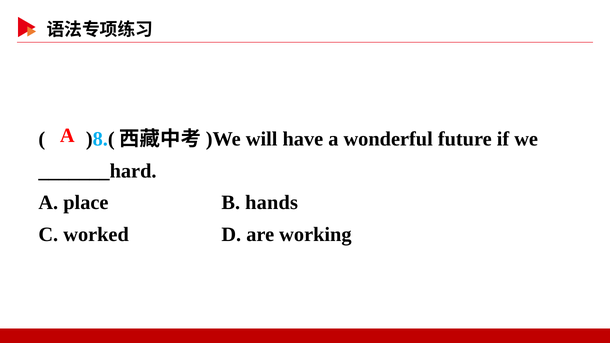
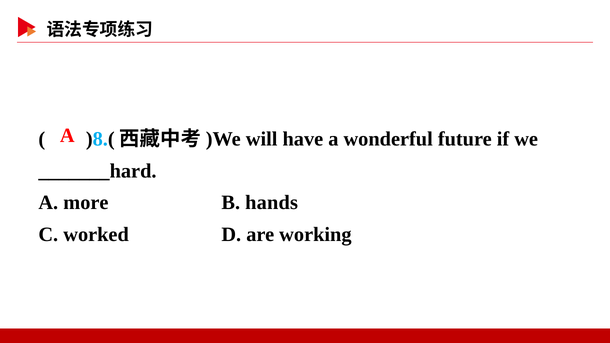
place: place -> more (86, 203)
